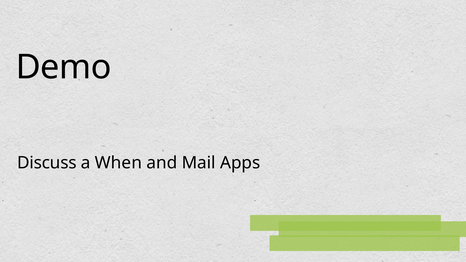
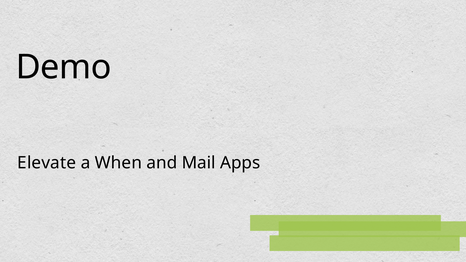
Discuss: Discuss -> Elevate (47, 163)
